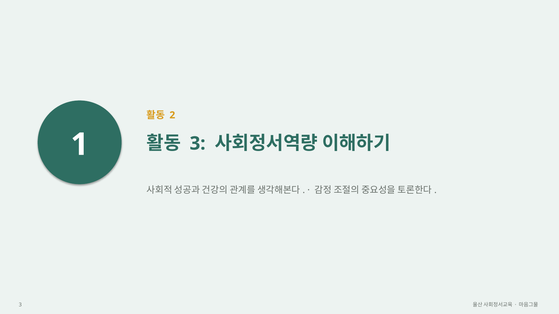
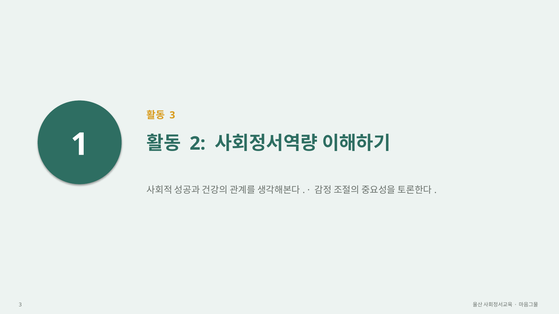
2: 2 -> 3 (172, 115)
3: 3 -> 2 (198, 144)
